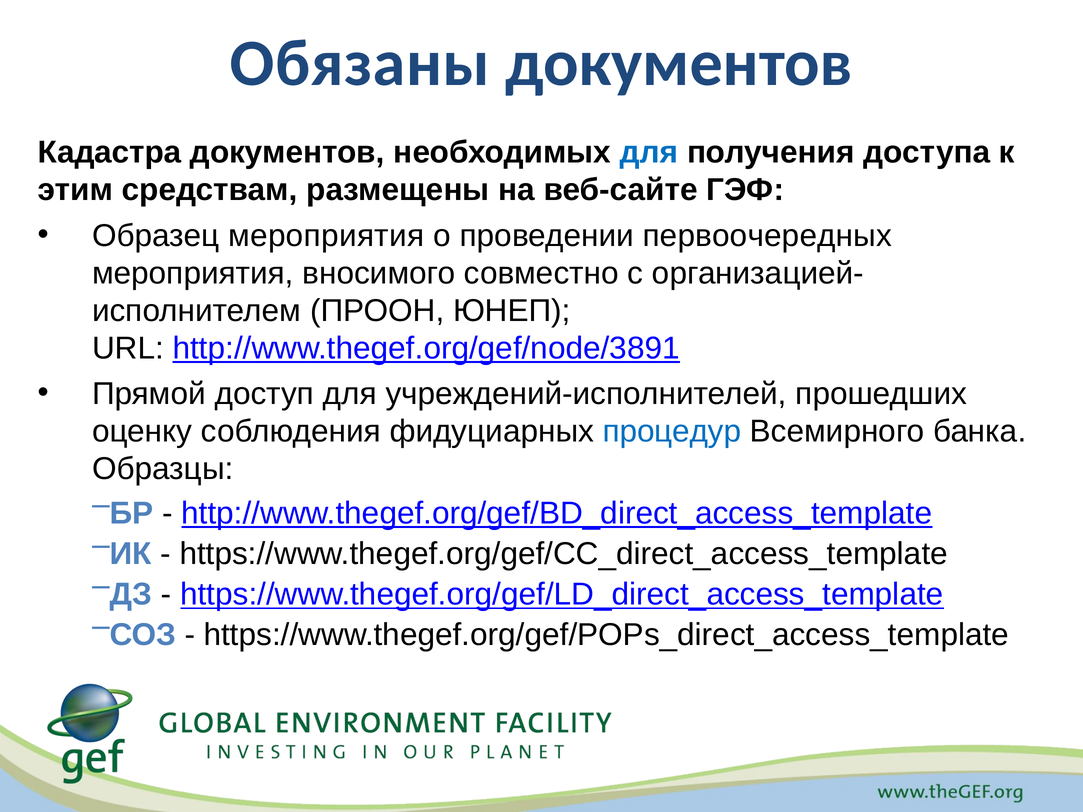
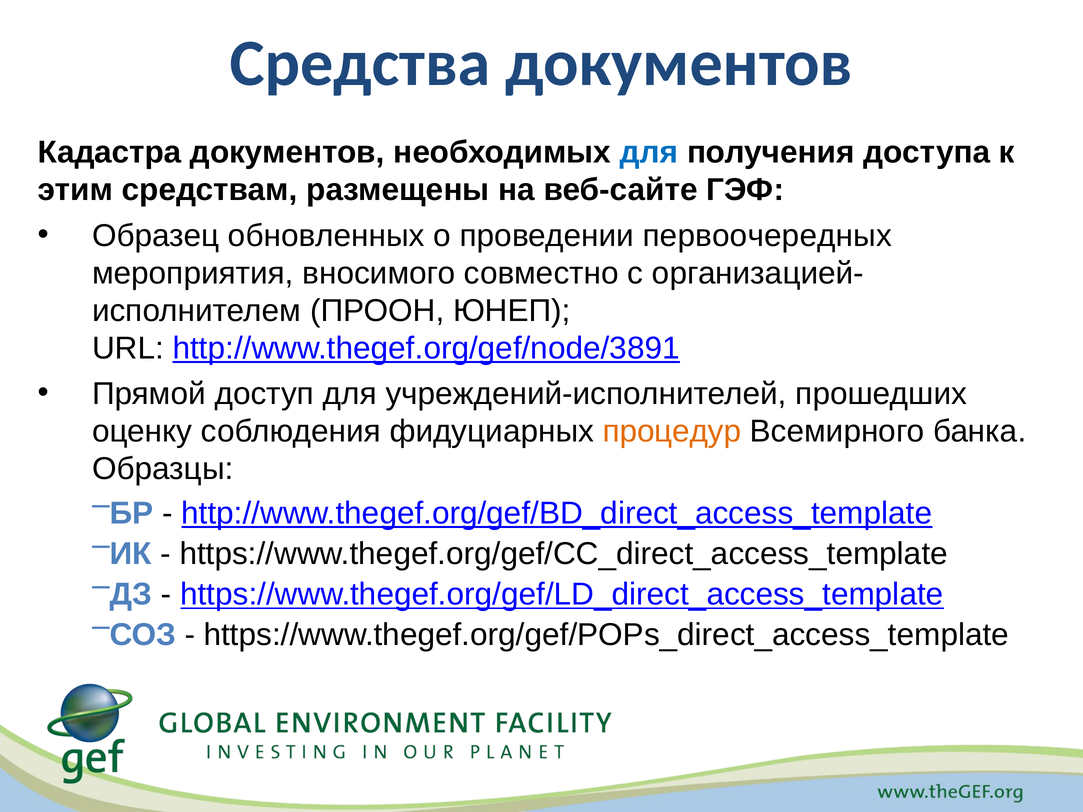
Обязаны: Обязаны -> Средства (360, 63)
Образец мероприятия: мероприятия -> обновленных (326, 236)
процедур colour: blue -> orange (672, 431)
